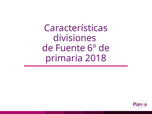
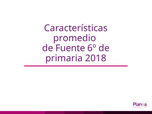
divisiones: divisiones -> promedio (75, 38)
